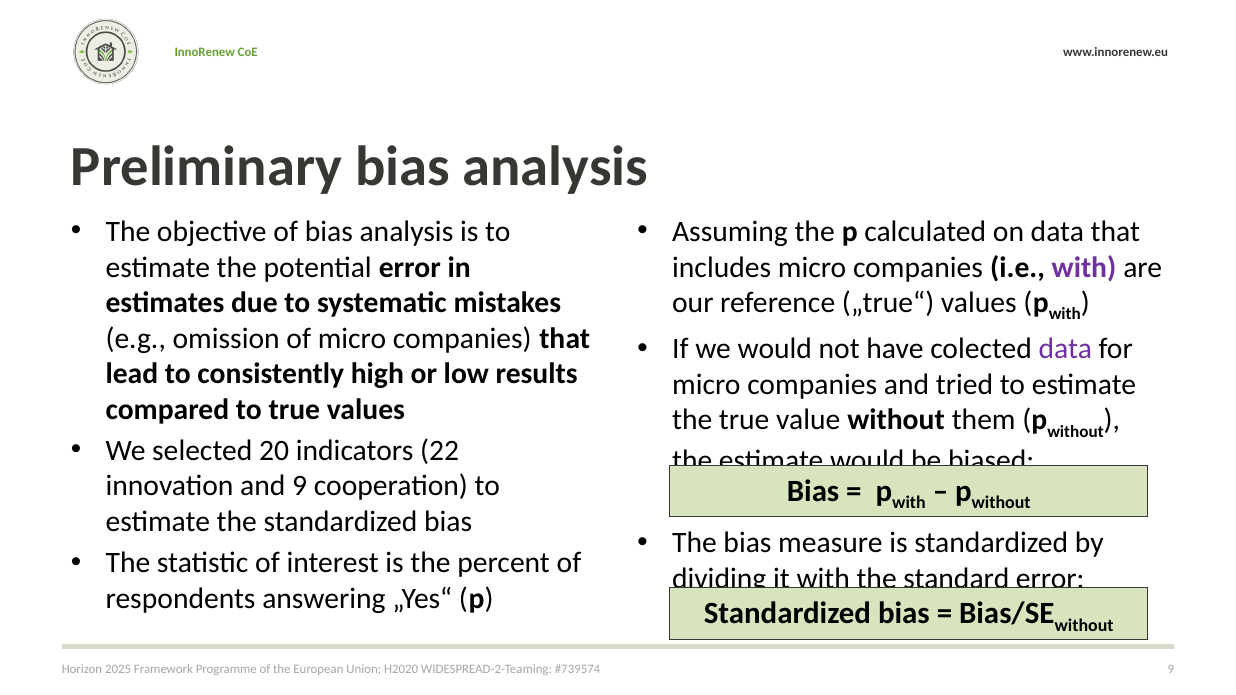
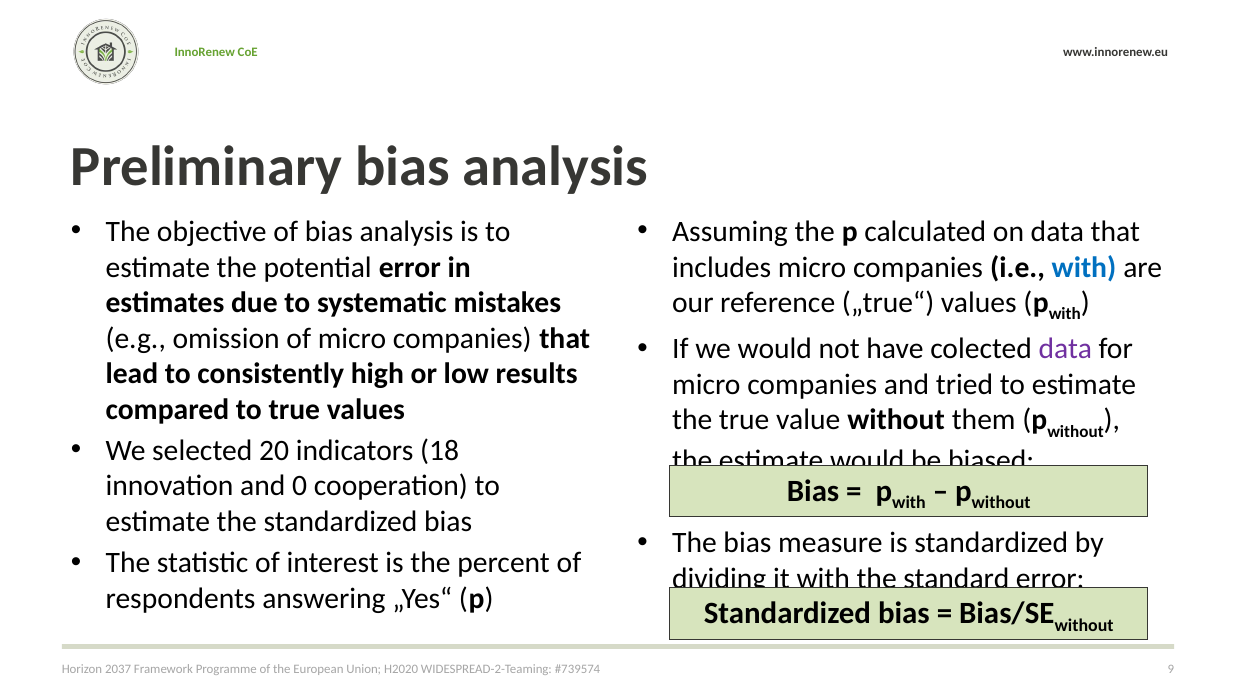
with colour: purple -> blue (1084, 267)
22: 22 -> 18 (439, 451)
and 9: 9 -> 0 (300, 486)
2025: 2025 -> 2037 (118, 670)
